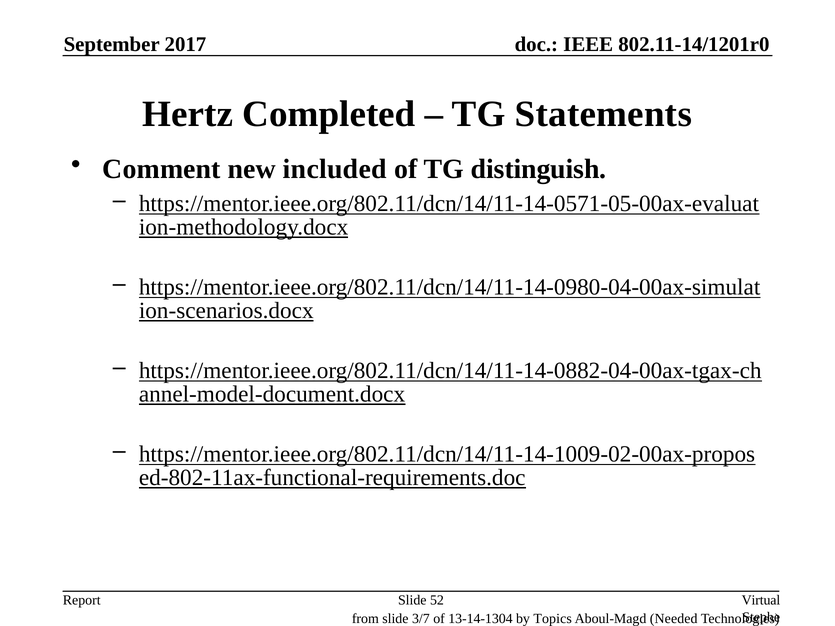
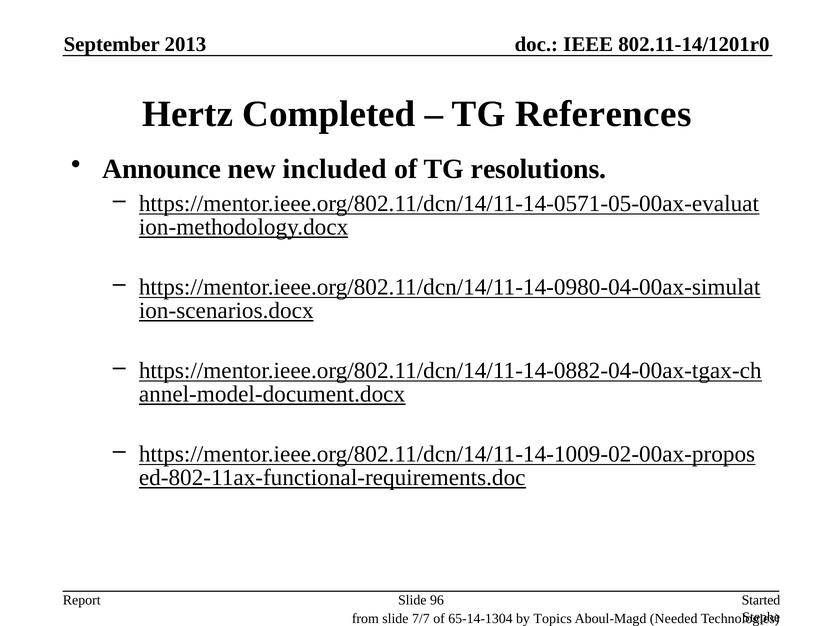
2017: 2017 -> 2013 (185, 45)
Statements: Statements -> References (603, 114)
Comment: Comment -> Announce (162, 169)
distinguish: distinguish -> resolutions (539, 169)
52: 52 -> 96 (437, 601)
Virtual: Virtual -> Started (761, 601)
3/7: 3/7 -> 7/7 (421, 619)
13-14-1304: 13-14-1304 -> 65-14-1304 (480, 619)
